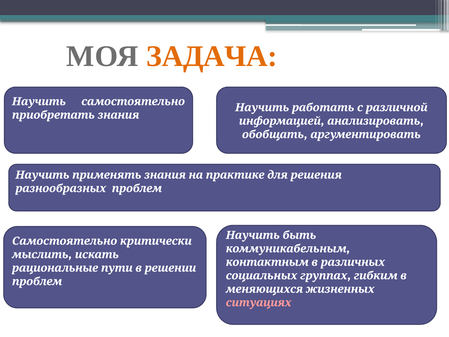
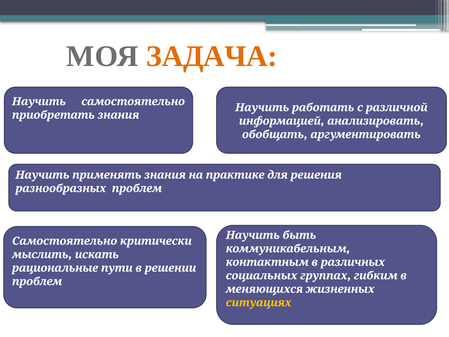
ситуациях colour: pink -> yellow (259, 302)
